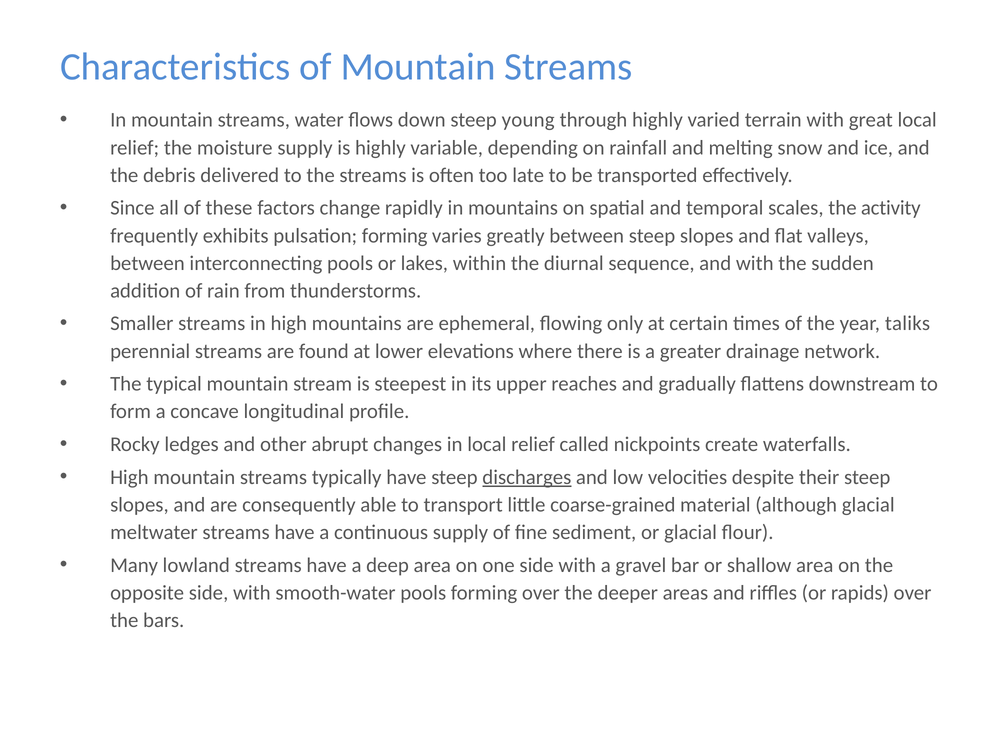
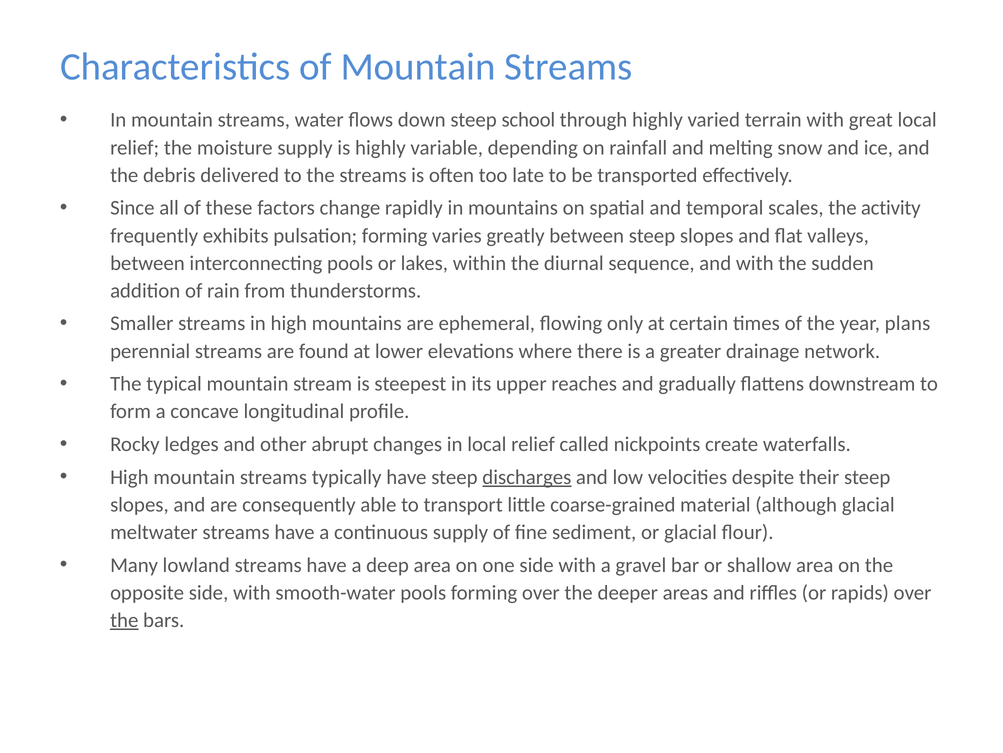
young: young -> school (528, 120)
taliks: taliks -> plans (908, 323)
the underline: none -> present (124, 620)
